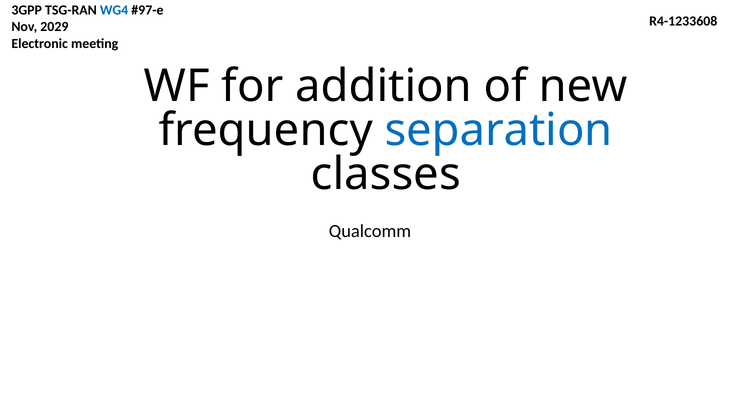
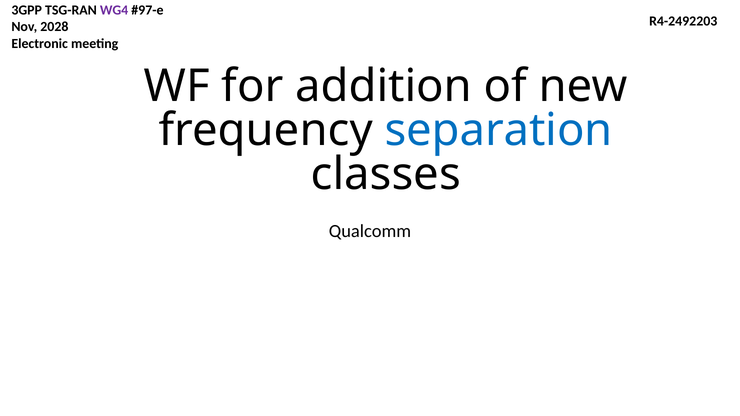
WG4 colour: blue -> purple (114, 10)
R4-1233608: R4-1233608 -> R4-2492203 (683, 21)
2029: 2029 -> 2028 (54, 27)
